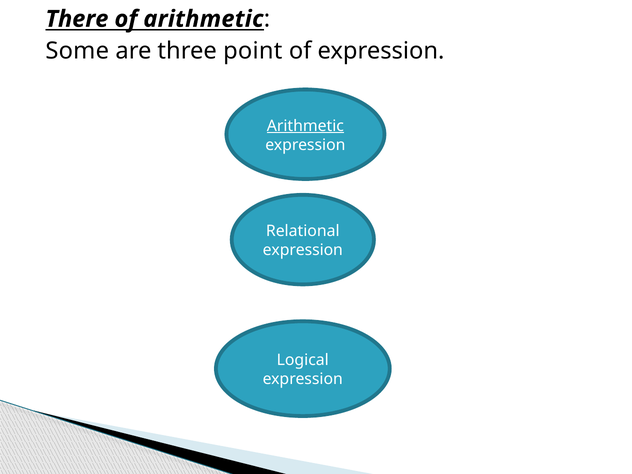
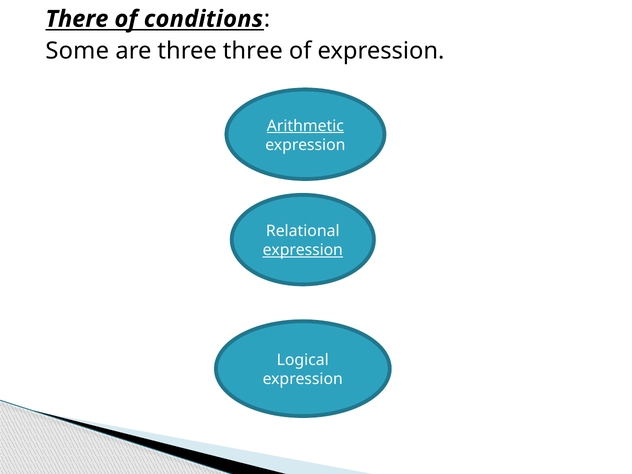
of arithmetic: arithmetic -> conditions (203, 19)
three point: point -> three (253, 51)
expression underline: none -> present (303, 250)
